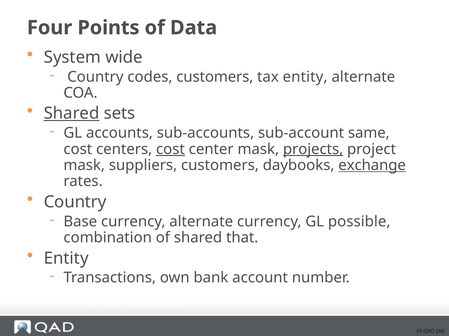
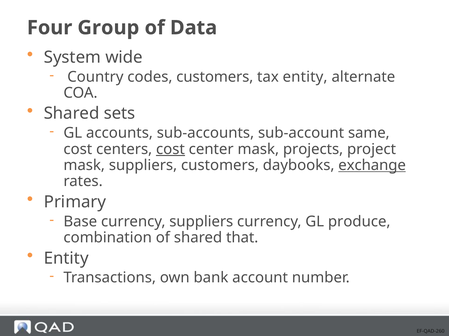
Points: Points -> Group (108, 28)
Shared underline: present -> none (72, 114)
projects underline: present -> none (313, 149)
Country: Country -> Primary (75, 202)
currency alternate: alternate -> suppliers (201, 222)
possible: possible -> produce (359, 222)
